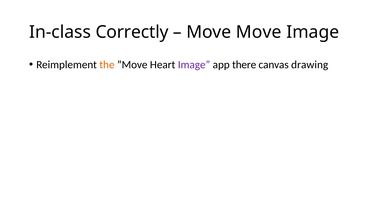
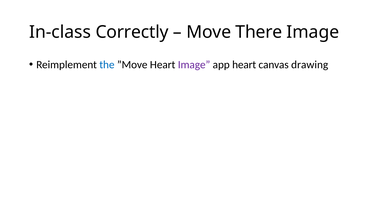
Move Move: Move -> There (259, 32)
the colour: orange -> blue (107, 65)
app there: there -> heart (244, 65)
